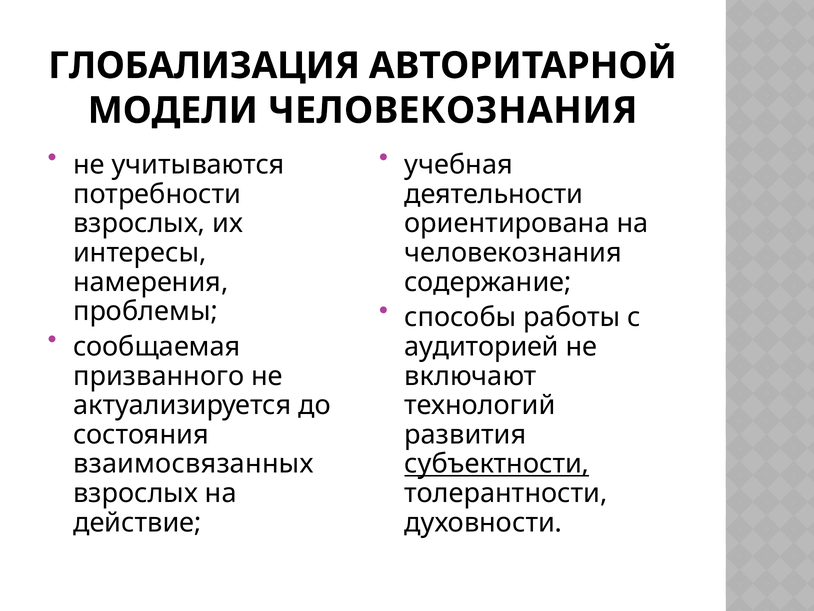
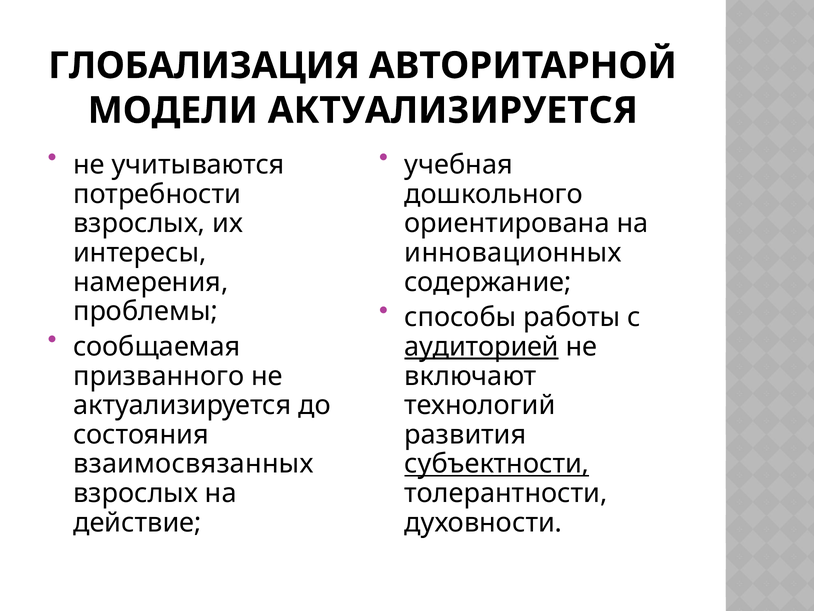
МОДЕЛИ ЧЕЛОВЕКОЗНАНИЯ: ЧЕЛОВЕКОЗНАНИЯ -> АКТУАЛИЗИРУЕТСЯ (453, 110)
деятельности: деятельности -> дошкольного (494, 194)
человекознания: человекознания -> инновационных (513, 253)
аудиторией underline: none -> present (482, 346)
